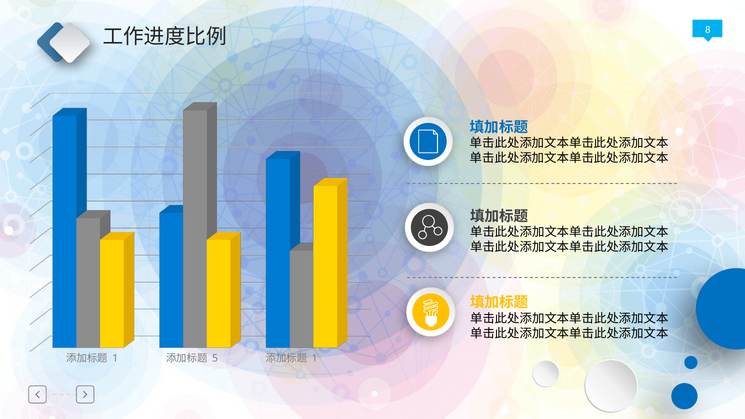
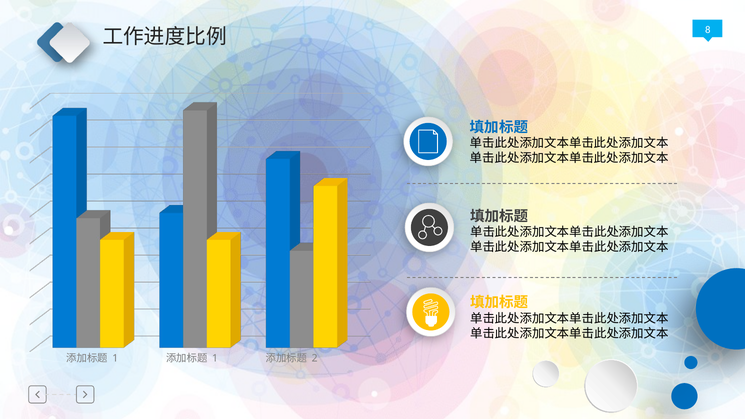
5: 5 -> 1 (215, 358)
1: 1 -> 2 (315, 358)
